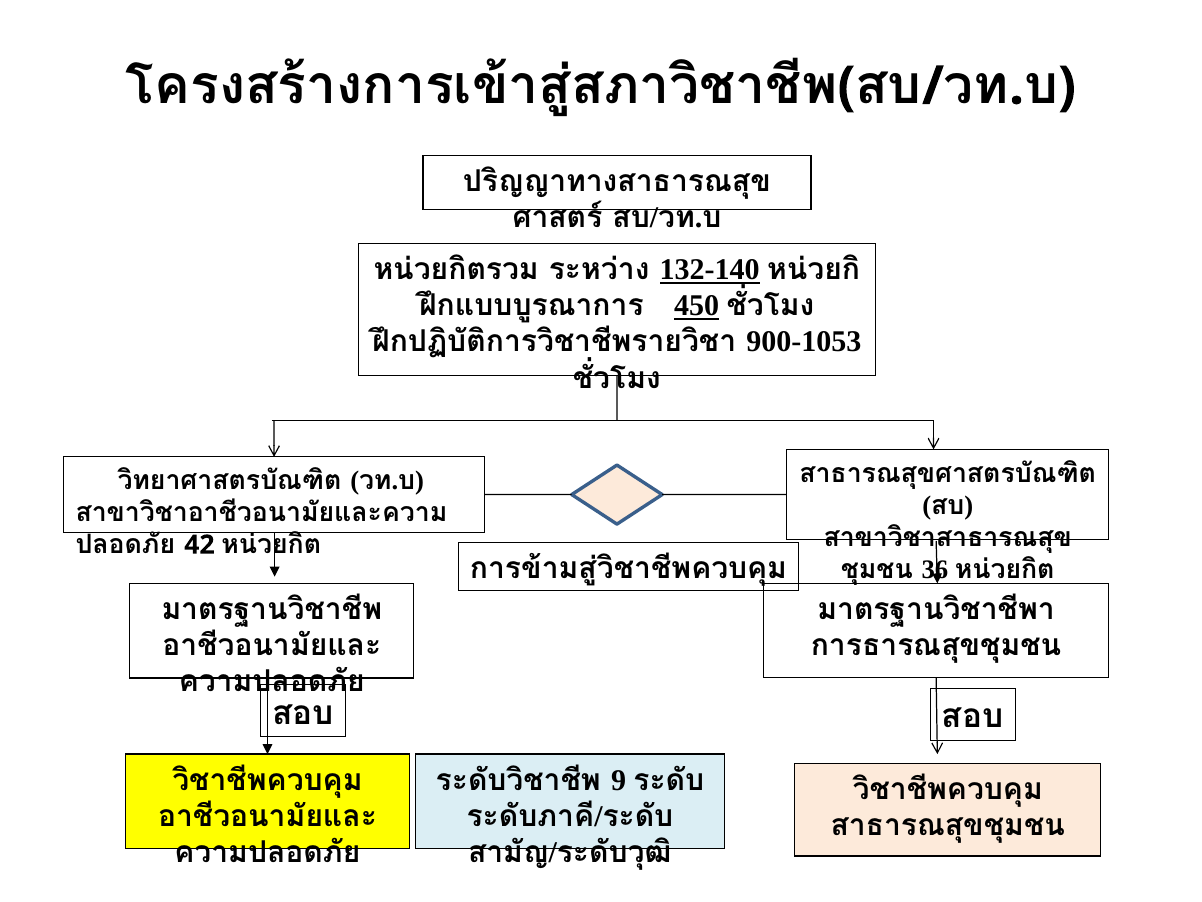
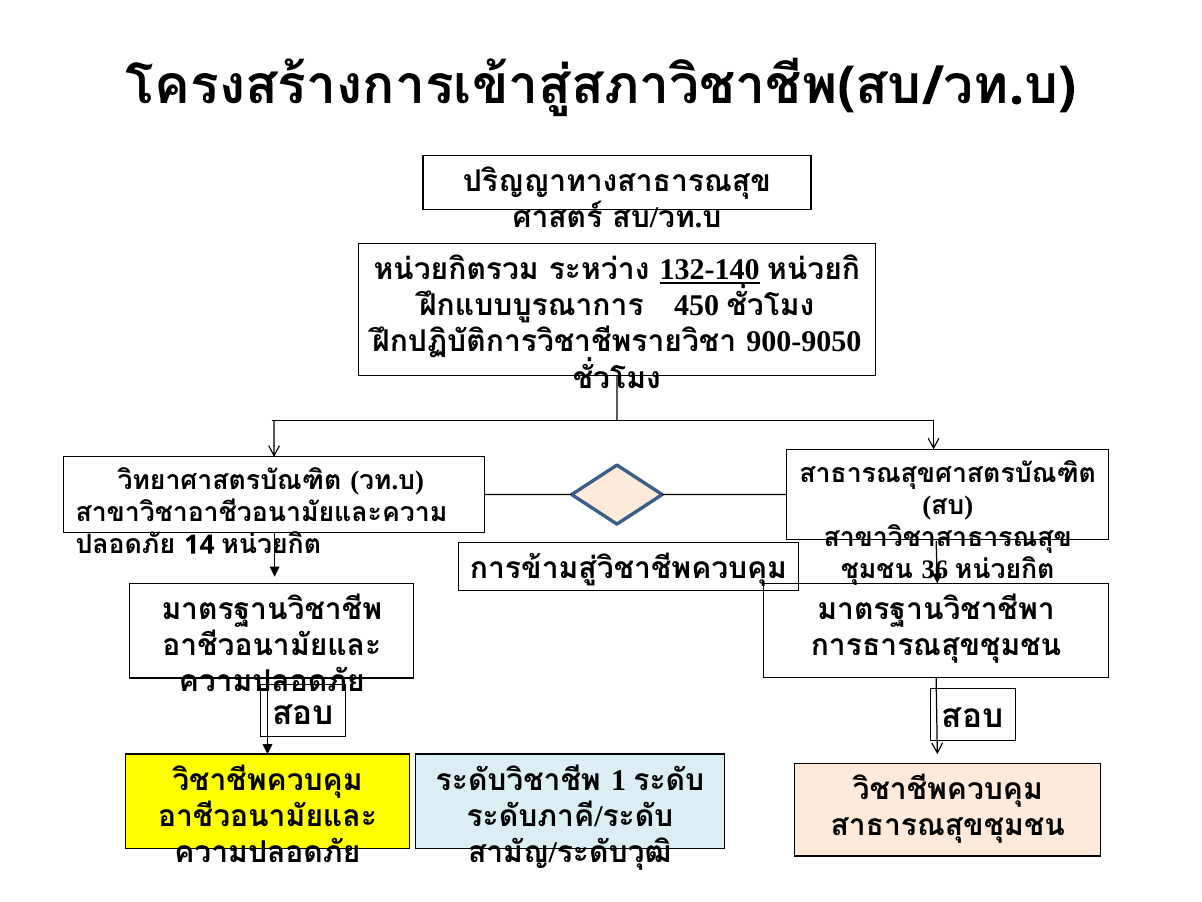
450 underline: present -> none (697, 306)
900-1053: 900-1053 -> 900-9050 (804, 342)
42: 42 -> 14 (199, 545)
9: 9 -> 1 (619, 780)
